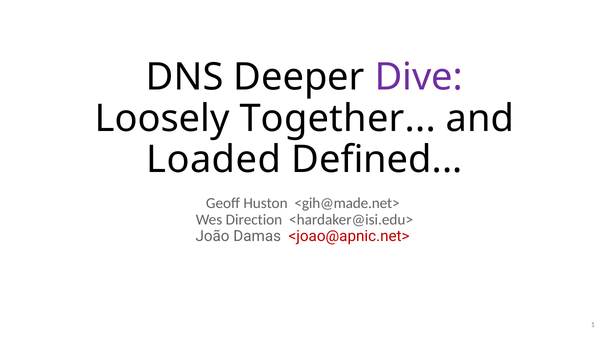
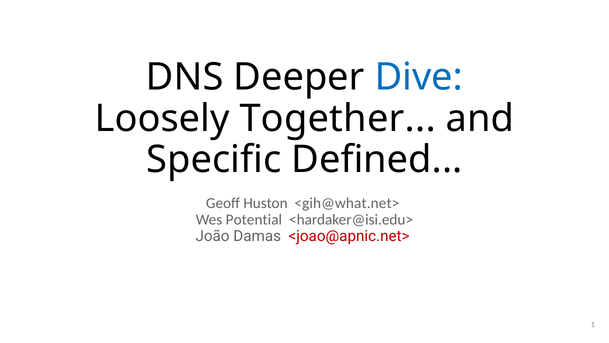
Dive colour: purple -> blue (419, 77)
Loaded: Loaded -> Specific (214, 159)
<gih@made.net>: <gih@made.net> -> <gih@what.net> (347, 203)
Direction: Direction -> Potential (254, 219)
